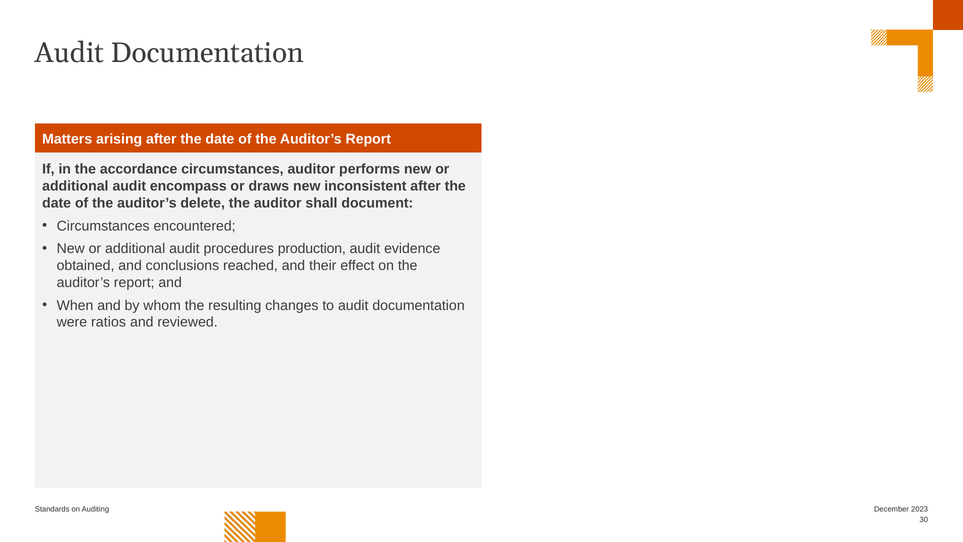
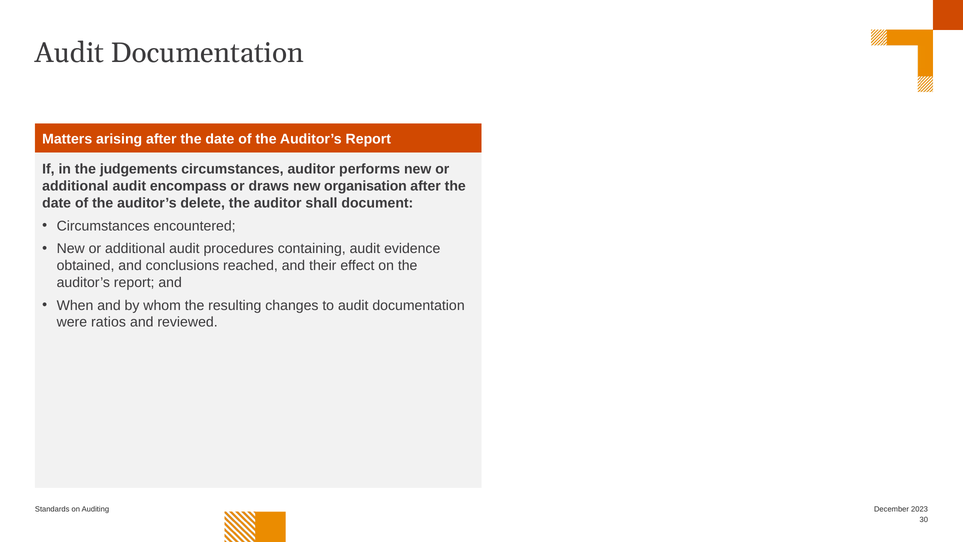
accordance: accordance -> judgements (139, 169)
inconsistent: inconsistent -> organisation (365, 186)
production: production -> containing (312, 249)
